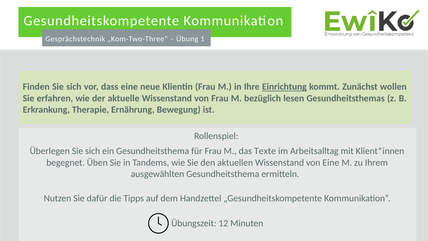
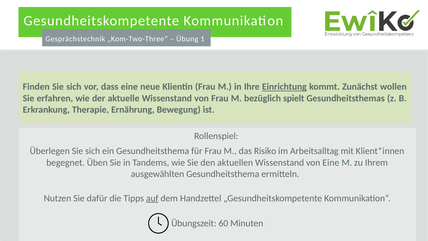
lesen: lesen -> spielt (294, 98)
Texte: Texte -> Risiko (265, 151)
auf underline: none -> present (152, 198)
12: 12 -> 60 (223, 223)
